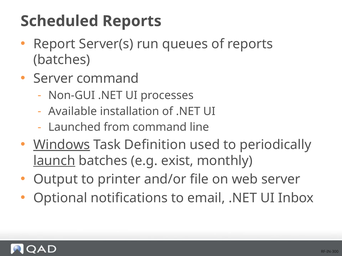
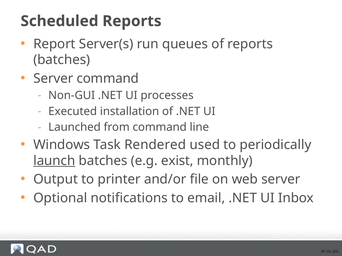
Available: Available -> Executed (73, 112)
Windows underline: present -> none (62, 145)
Definition: Definition -> Rendered (155, 145)
